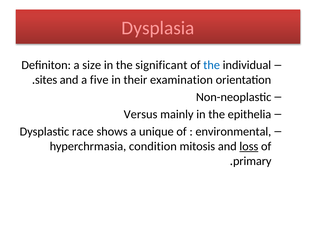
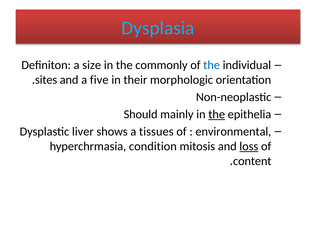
Dysplasia colour: pink -> light blue (158, 28)
significant: significant -> commonly (161, 65)
examination: examination -> morphologic (181, 80)
Versus: Versus -> Should (141, 114)
the underline: none -> present (217, 114)
race: race -> liver (83, 132)
unique: unique -> tissues (156, 132)
primary: primary -> content (252, 161)
